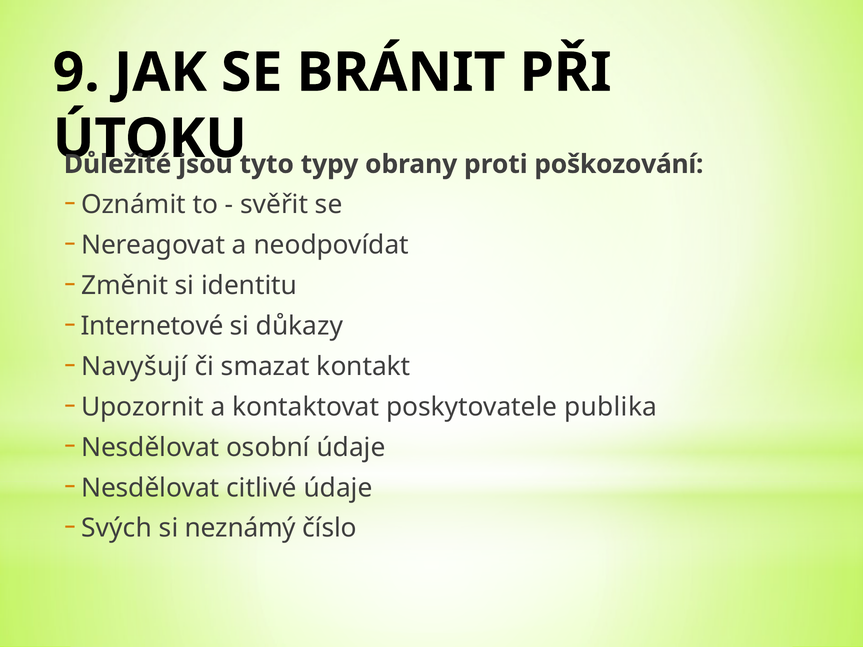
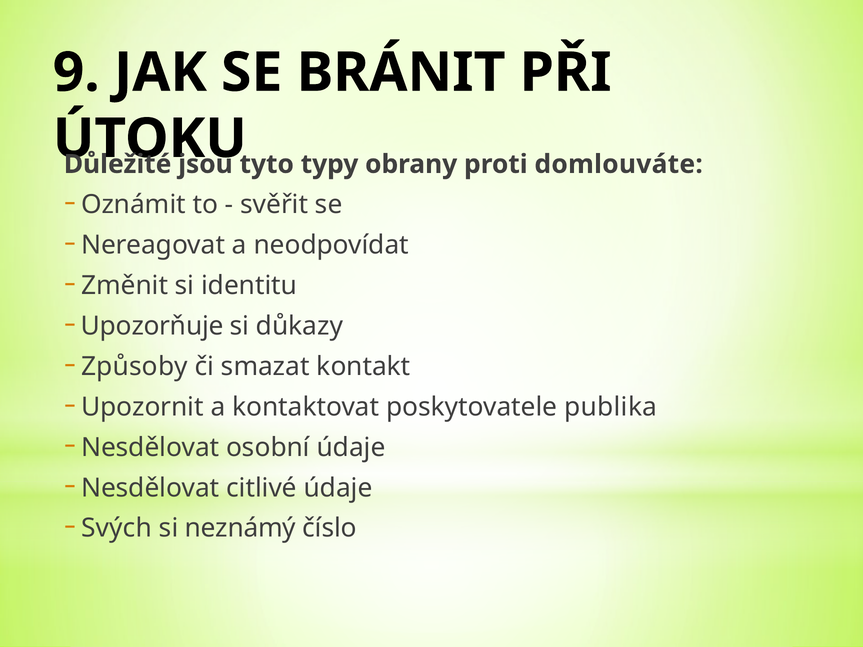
poškozování: poškozování -> domlouváte (619, 164)
Internetové: Internetové -> Upozorňuje (152, 326)
Navyšují: Navyšují -> Způsoby (134, 367)
